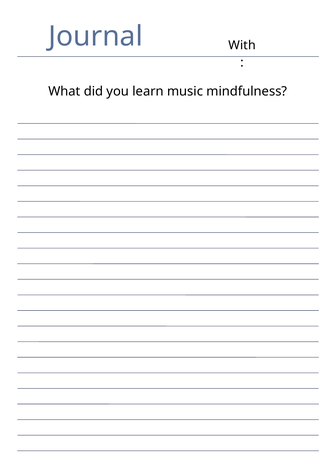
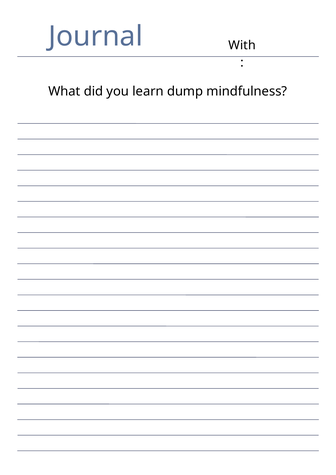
music: music -> dump (185, 91)
